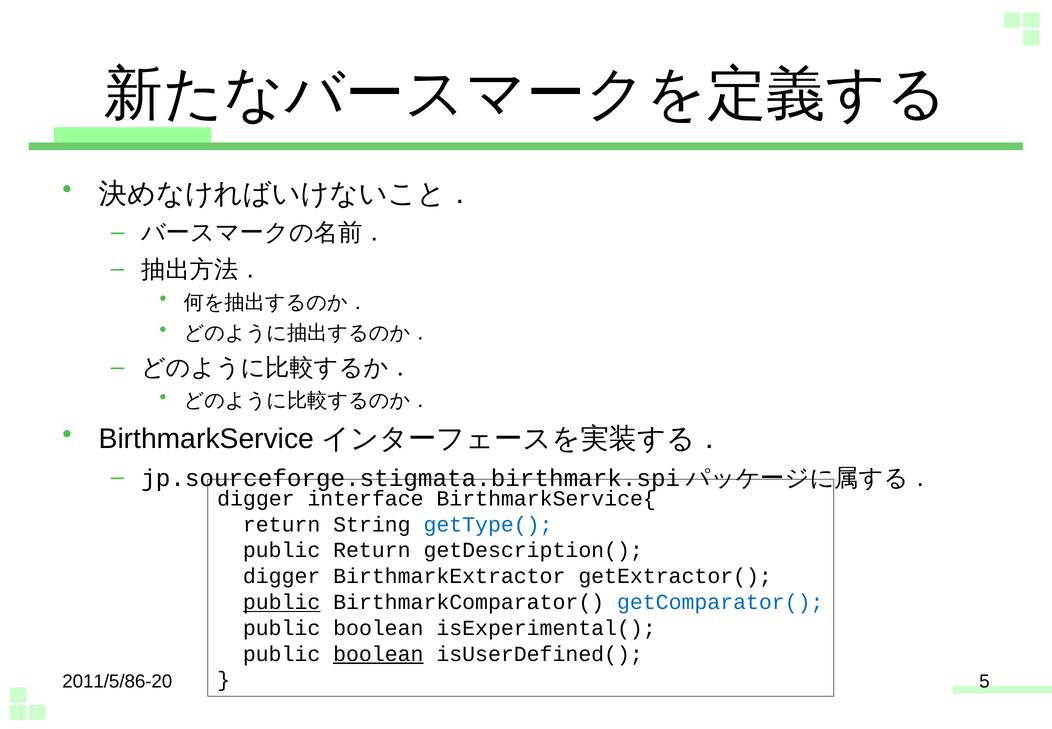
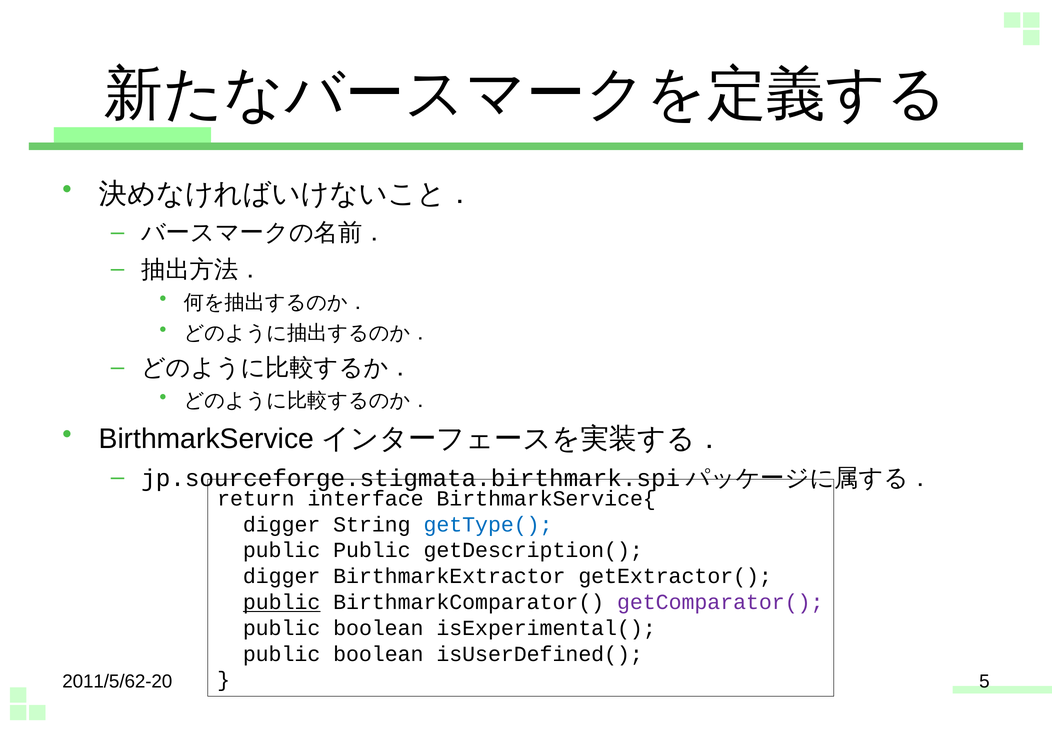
digger: digger -> return (256, 498)
return: return -> digger (282, 524)
public Return: Return -> Public (372, 550)
getComparator( colour: blue -> purple (720, 602)
boolean underline: present -> none (378, 653)
2011/5/86-20: 2011/5/86-20 -> 2011/5/62-20 (117, 681)
